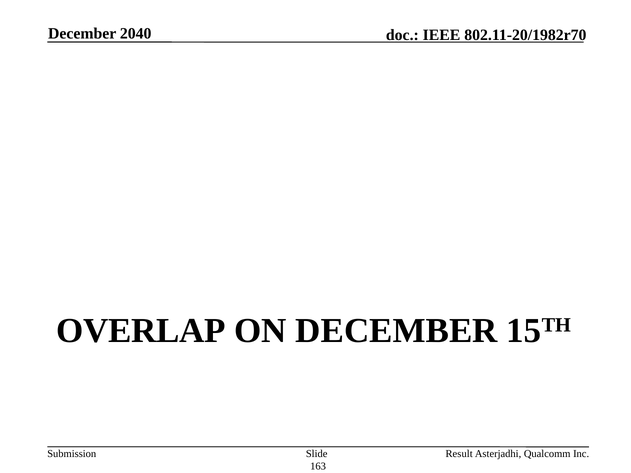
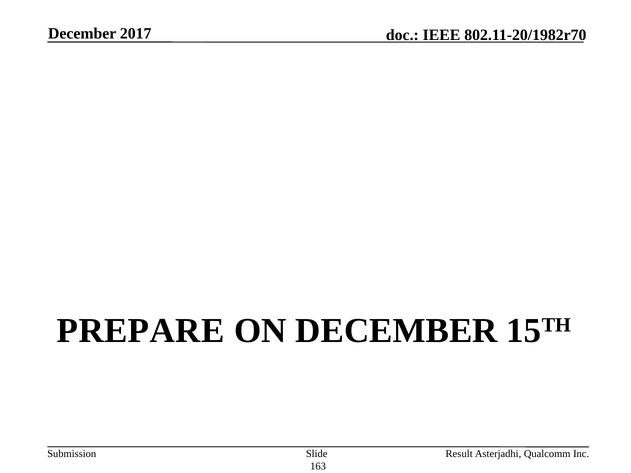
2040: 2040 -> 2017 (136, 33)
OVERLAP: OVERLAP -> PREPARE (141, 331)
